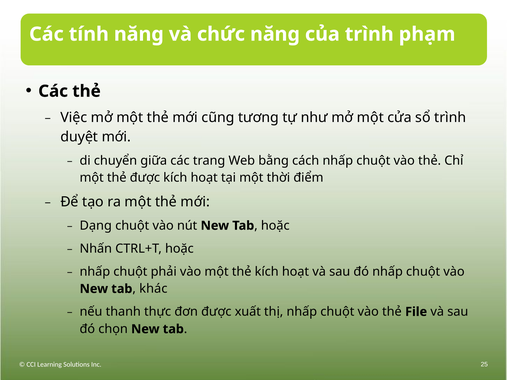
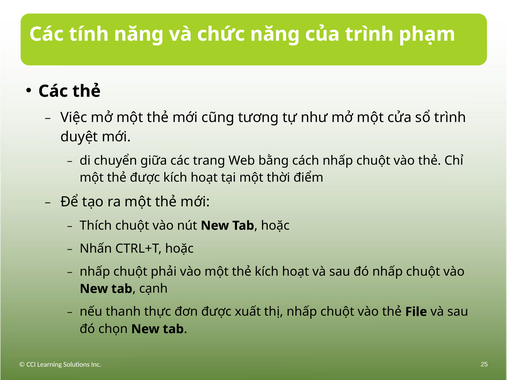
Dạng: Dạng -> Thích (96, 226)
khác: khác -> cạnh (153, 289)
